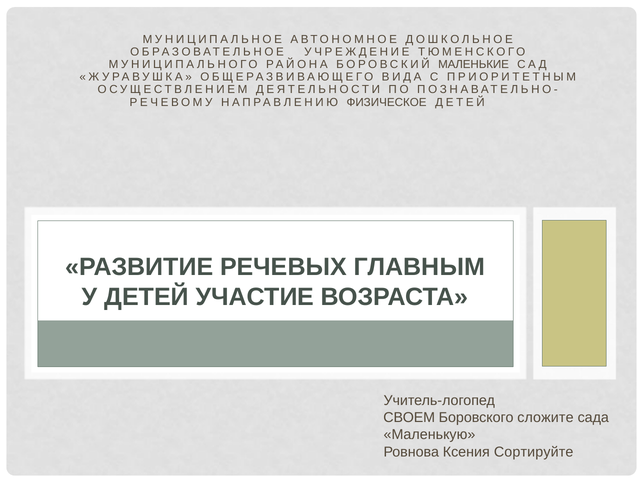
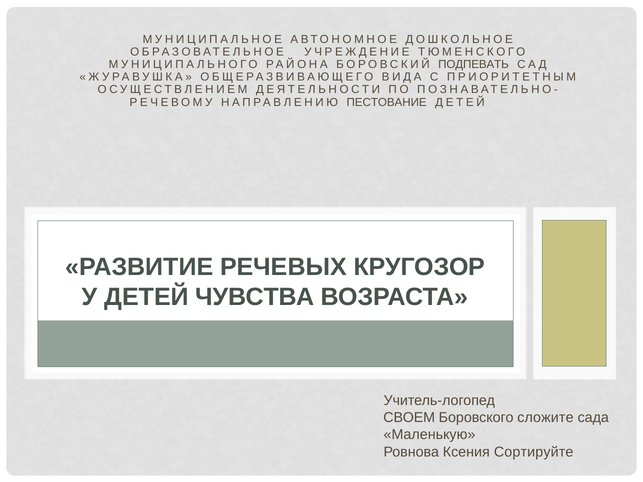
МАЛЕНЬКИЕ: МАЛЕНЬКИЕ -> ПОДПЕВАТЬ (474, 65)
ФИЗИЧЕСКОЕ: ФИЗИЧЕСКОЕ -> ПЕСТОВАНИЕ (387, 102)
ГЛАВНЫМ: ГЛАВНЫМ -> КРУГОЗОР (419, 267)
УЧАСТИЕ: УЧАСТИЕ -> ЧУВСТВА (255, 297)
